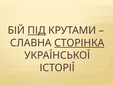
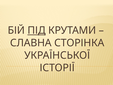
СТОРІНКА underline: present -> none (79, 43)
